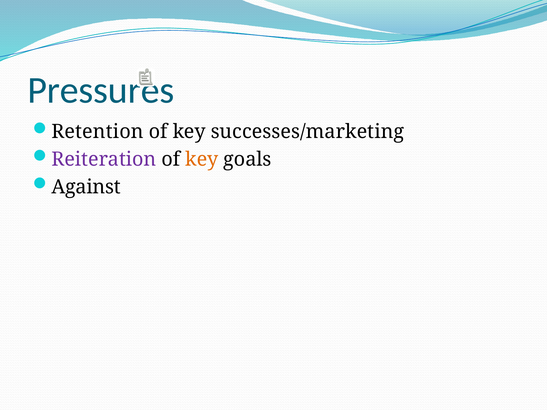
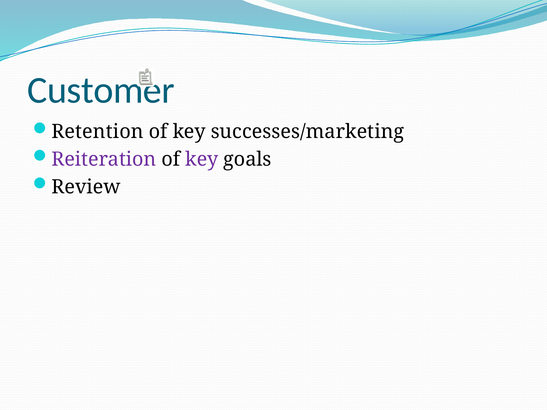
Pressures: Pressures -> Customer (101, 90)
key colour: orange -> purple (202, 159)
Against: Against -> Review (86, 187)
